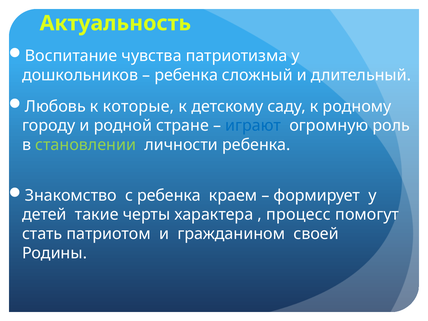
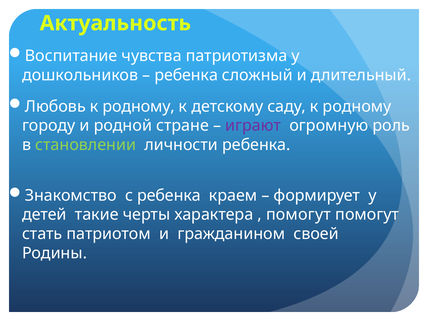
Любовь к которые: которые -> родному (139, 106)
играют colour: blue -> purple (253, 126)
процесс: процесс -> помогут (298, 215)
